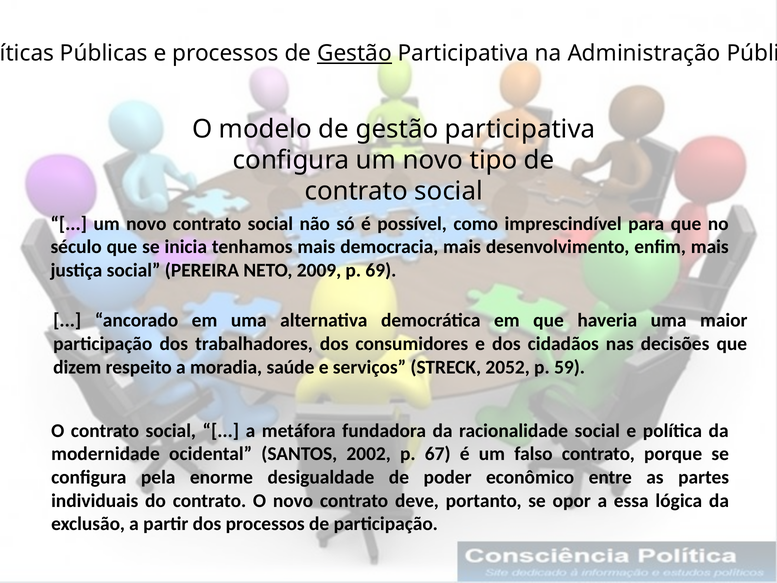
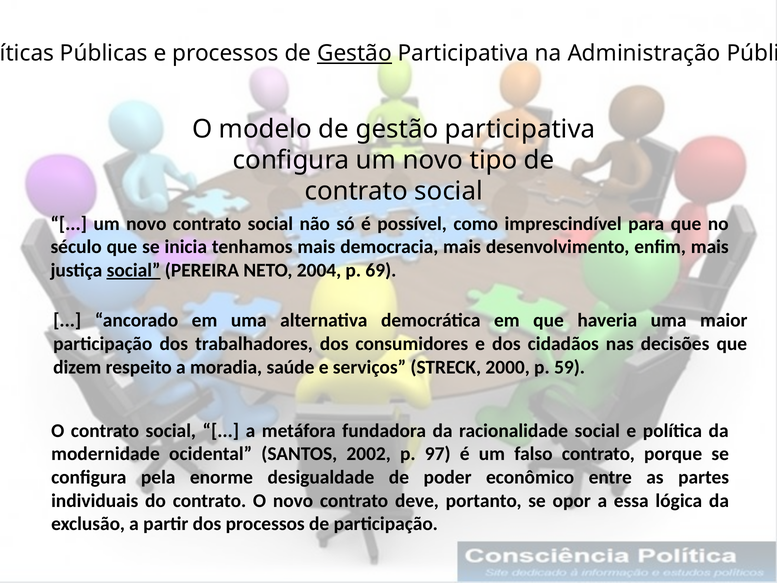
social underline: none -> present (134, 270)
2009: 2009 -> 2004 (319, 270)
2052: 2052 -> 2000 (508, 367)
67: 67 -> 97 (438, 454)
